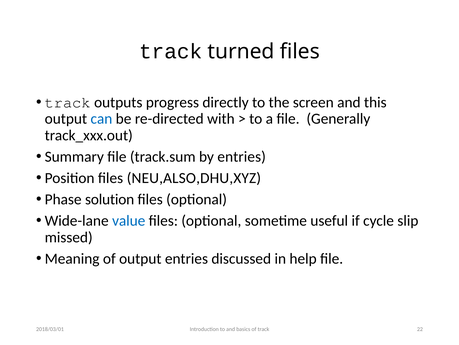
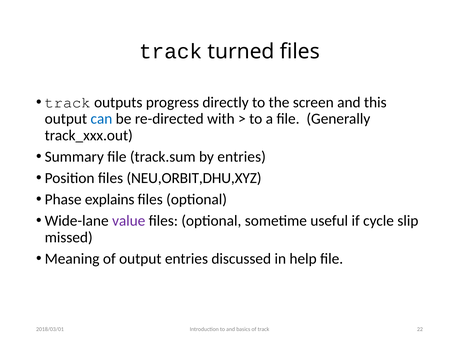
NEU,ALSO,DHU,XYZ: NEU,ALSO,DHU,XYZ -> NEU,ORBIT,DHU,XYZ (194, 178)
solution: solution -> explains (110, 199)
value colour: blue -> purple (129, 220)
